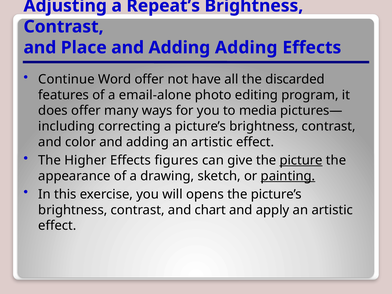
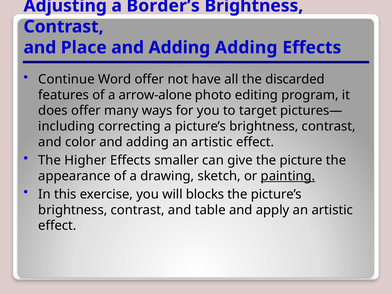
Repeat’s: Repeat’s -> Border’s (163, 6)
email-alone: email-alone -> arrow-alone (155, 95)
media: media -> target (258, 111)
figures: figures -> smaller (177, 160)
picture underline: present -> none (301, 160)
opens: opens -> blocks (205, 194)
chart: chart -> table (210, 210)
